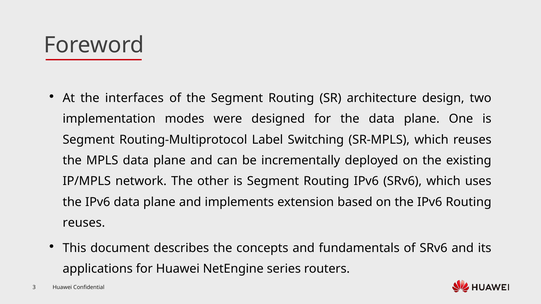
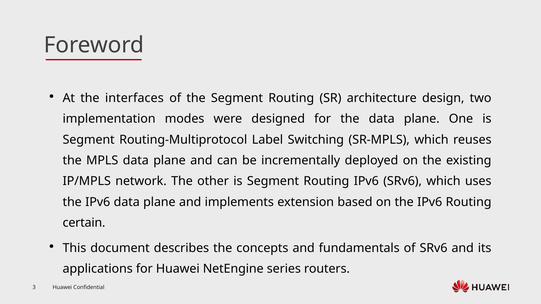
reuses: reuses -> certain (84, 223)
